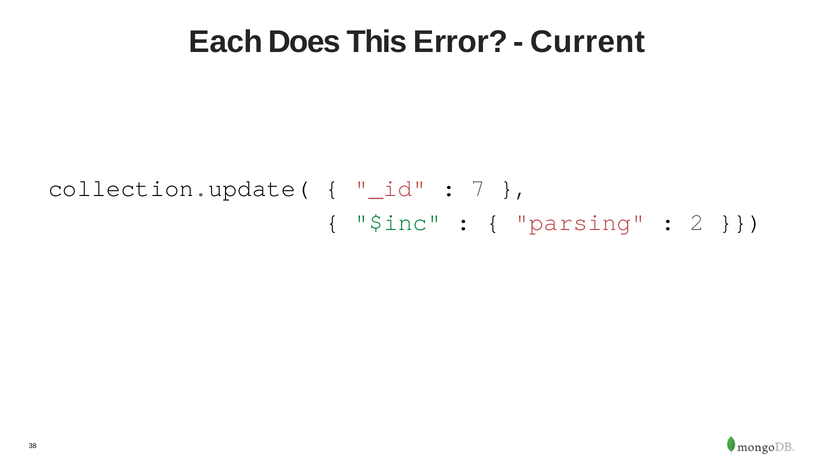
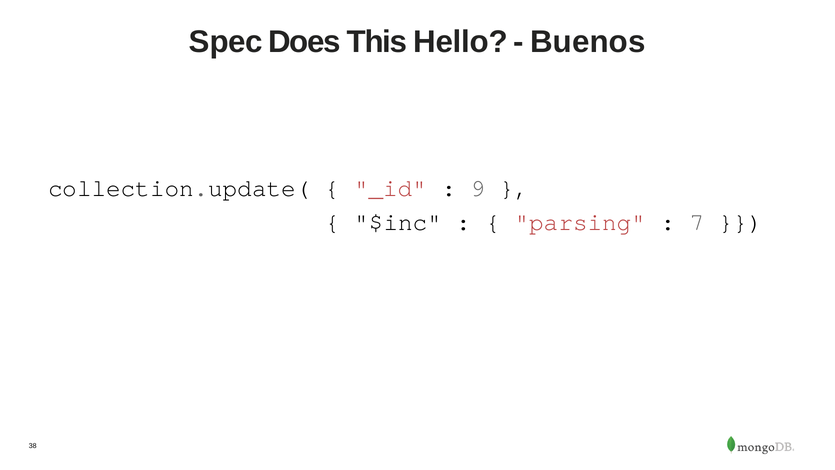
Each: Each -> Spec (226, 42)
Error: Error -> Hello (461, 42)
Current: Current -> Buenos (588, 42)
7: 7 -> 9 (478, 188)
$inc colour: green -> black (398, 222)
2: 2 -> 7 (697, 222)
